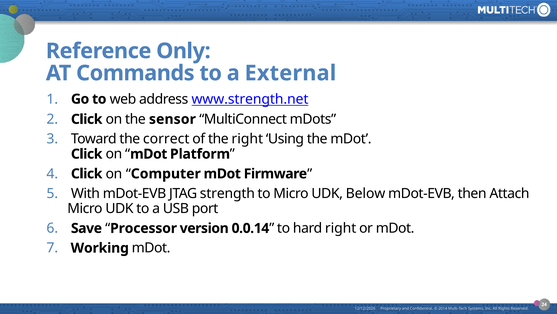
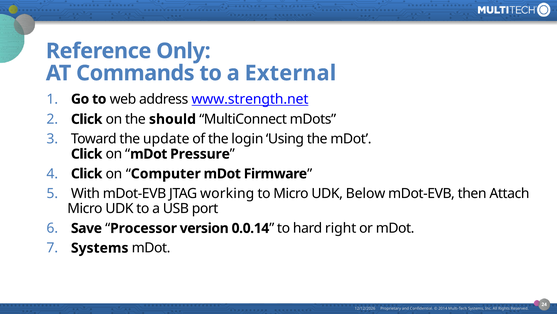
sensor: sensor -> should (172, 119)
correct: correct -> update (166, 139)
the right: right -> login (247, 139)
Platform: Platform -> Pressure (200, 154)
strength: strength -> working (227, 193)
Working: Working -> Systems (100, 248)
